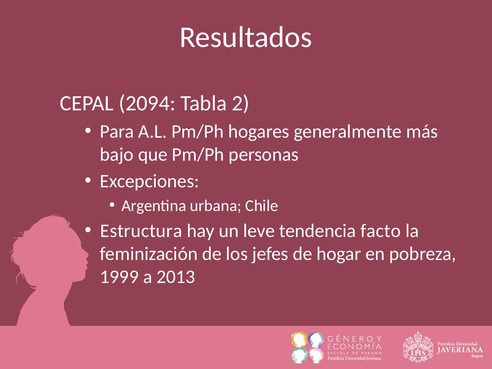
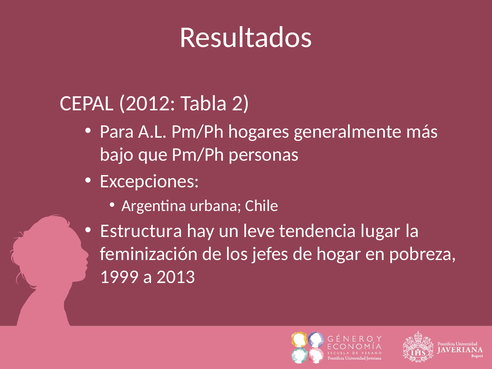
2094: 2094 -> 2012 (147, 103)
facto: facto -> lugar (381, 231)
